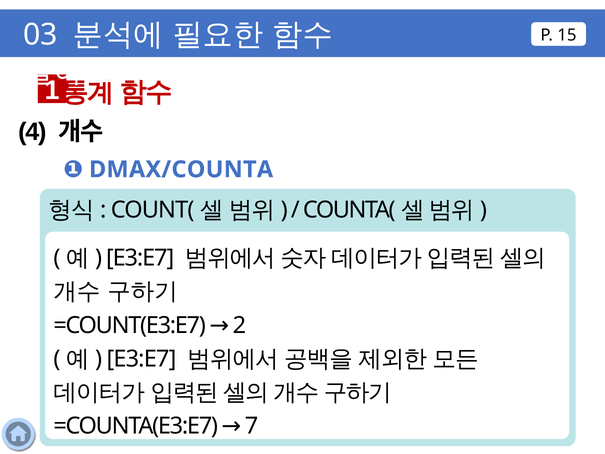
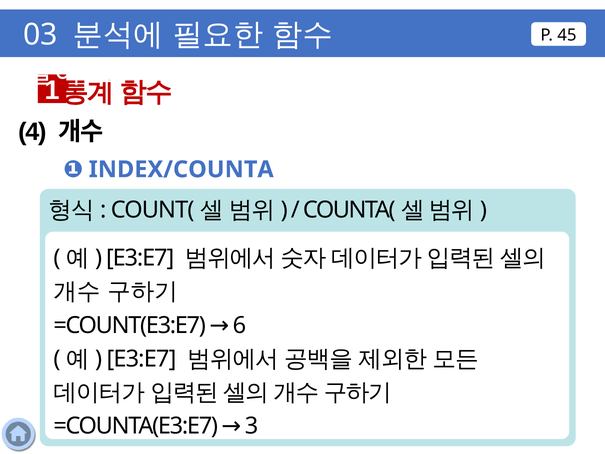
15: 15 -> 45 (567, 35)
DMAX/COUNTA: DMAX/COUNTA -> INDEX/COUNTA (181, 169)
2: 2 -> 6 (239, 325)
7: 7 -> 3 (252, 426)
